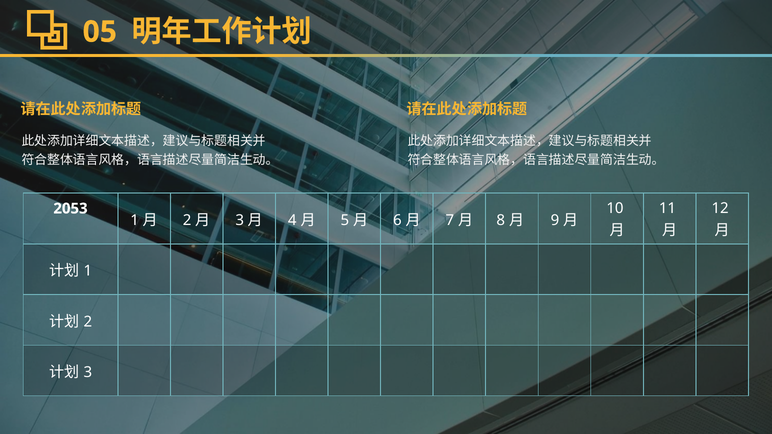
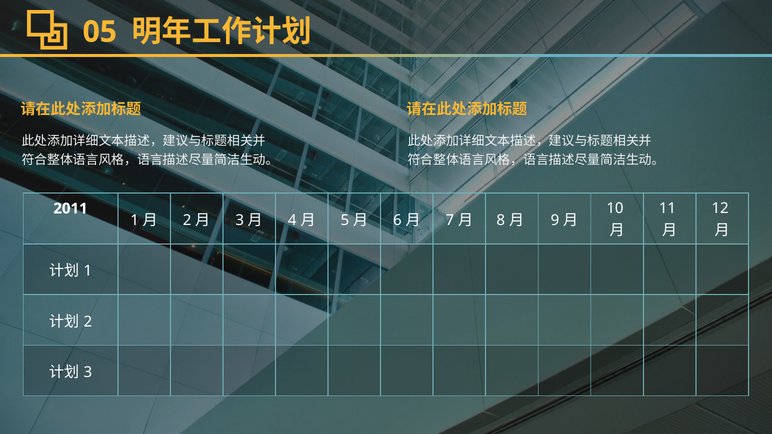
2053: 2053 -> 2011 (71, 209)
